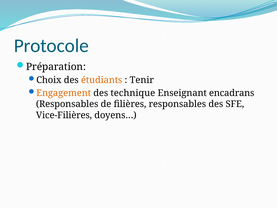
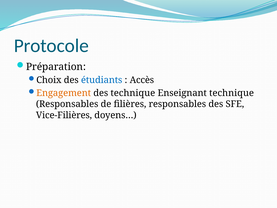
étudiants colour: orange -> blue (102, 80)
Tenir: Tenir -> Accès (142, 80)
Enseignant encadrans: encadrans -> technique (232, 93)
